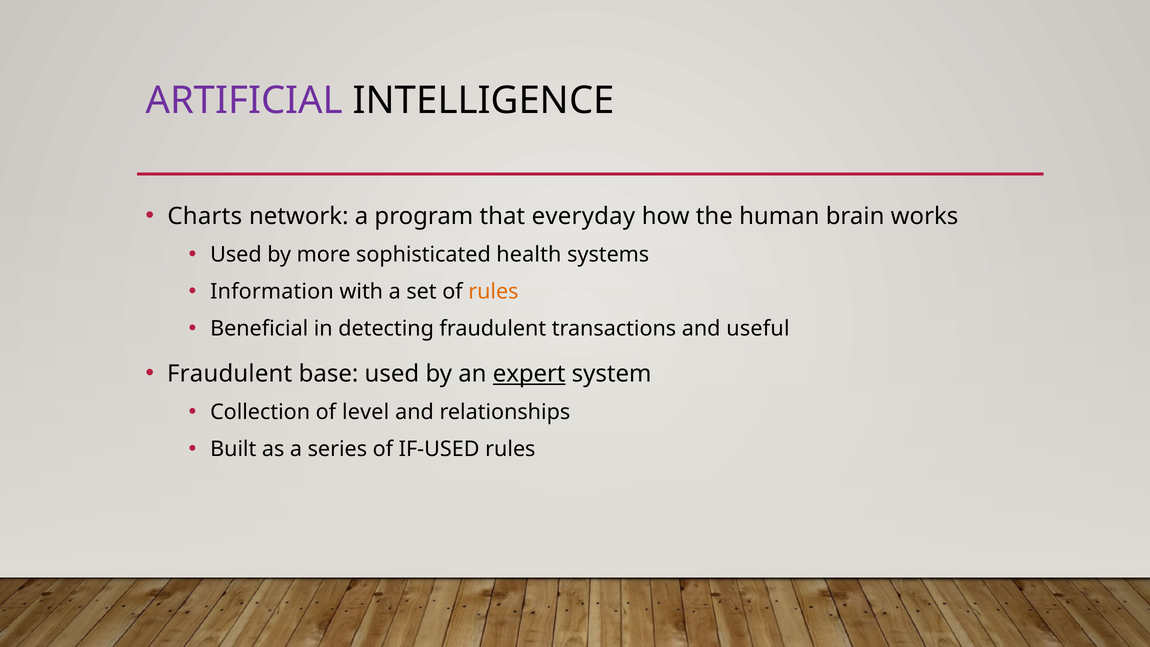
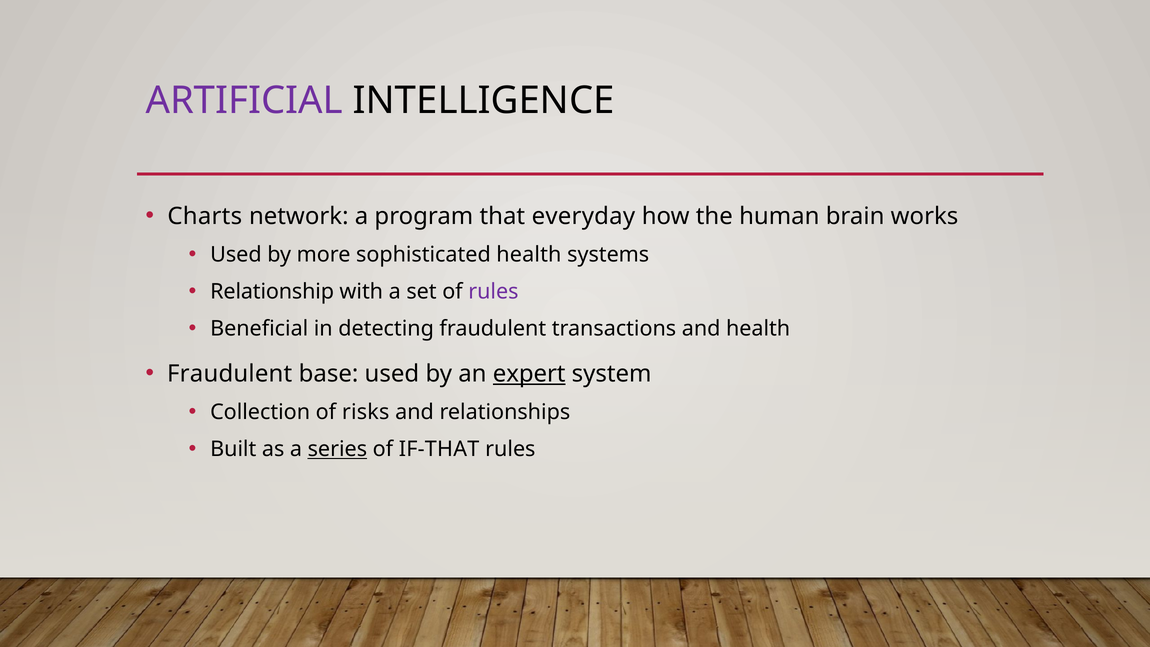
Information: Information -> Relationship (272, 292)
rules colour: orange -> purple (493, 292)
and useful: useful -> health (758, 329)
level: level -> risks (366, 412)
series underline: none -> present (337, 449)
IF-USED: IF-USED -> IF-THAT (439, 449)
